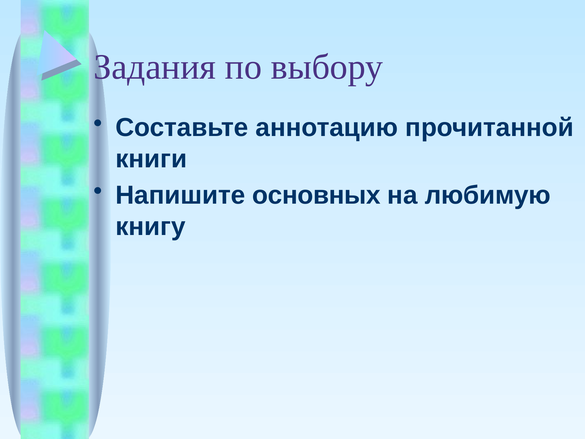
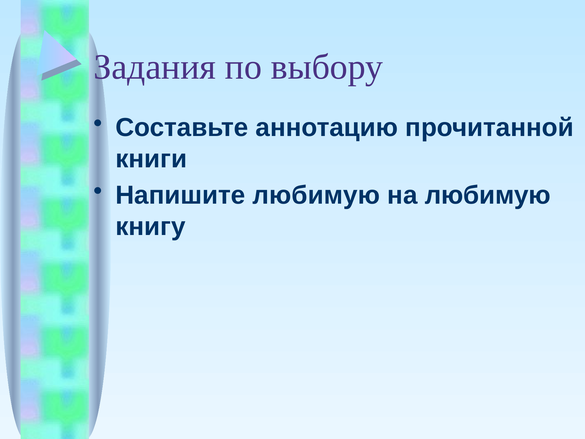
Напишите основных: основных -> любимую (316, 195)
